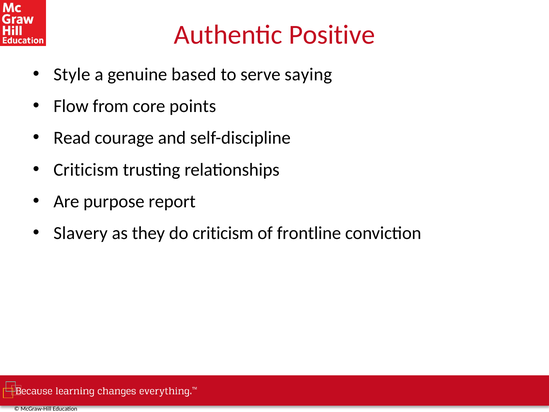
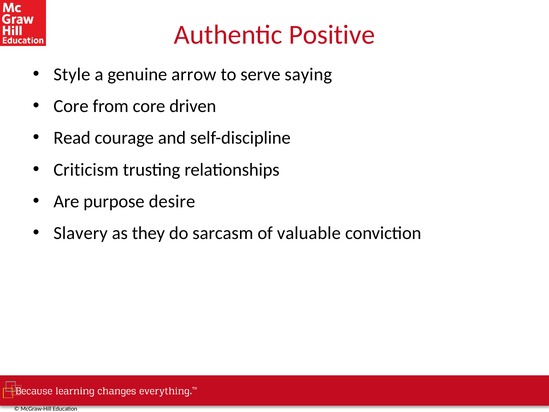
based: based -> arrow (194, 74)
Flow: Flow -> Core (71, 106)
points: points -> driven (193, 106)
report: report -> desire (172, 201)
do criticism: criticism -> sarcasm (223, 233)
frontline: frontline -> valuable (309, 233)
